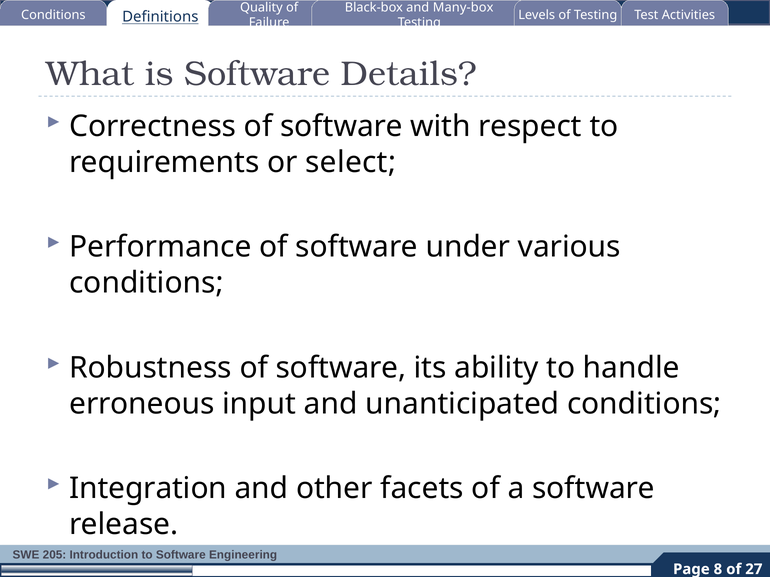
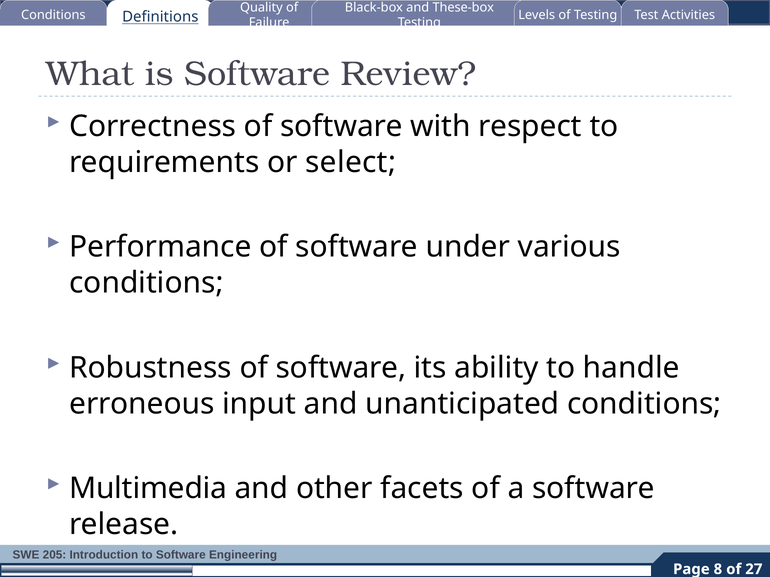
Many-box: Many-box -> These-box (463, 7)
Details: Details -> Review (409, 74)
Integration: Integration -> Multimedia (148, 489)
